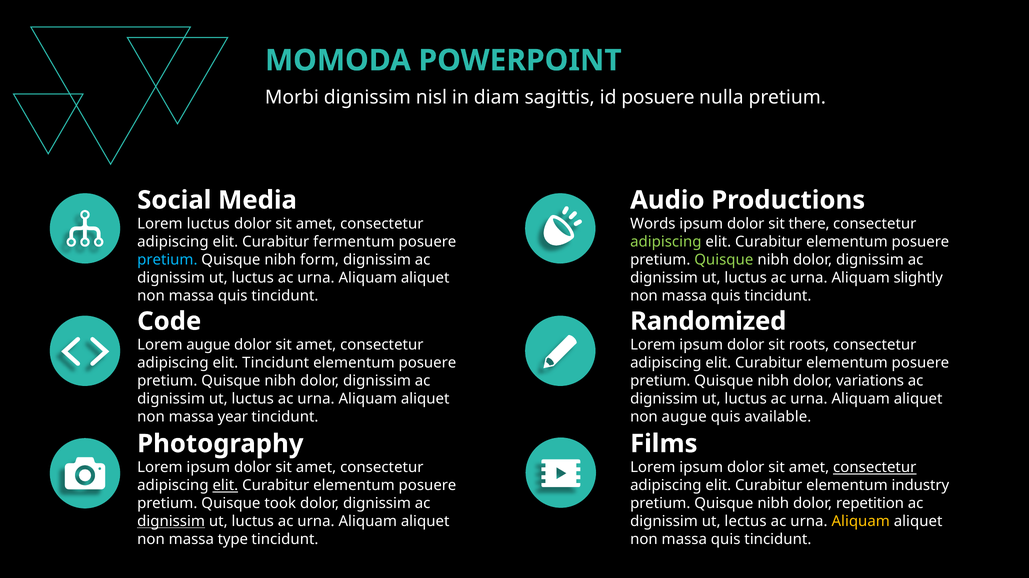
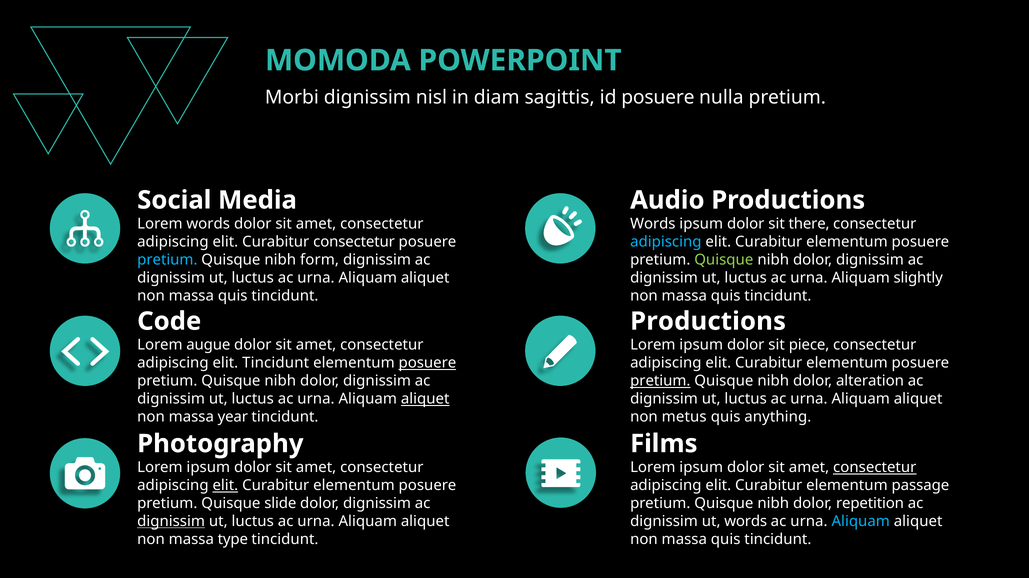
Lorem luctus: luctus -> words (208, 224)
Curabitur fermentum: fermentum -> consectetur (354, 242)
adipiscing colour: light green -> light blue (666, 242)
Randomized: Randomized -> Productions (708, 322)
roots: roots -> piece (809, 345)
posuere underline: none -> present (427, 363)
pretium underline: none -> present (660, 381)
variations: variations -> alteration (870, 381)
aliquet underline: none -> present (425, 399)
non augue: augue -> metus (684, 417)
available: available -> anything (778, 417)
industry: industry -> passage (920, 486)
took: took -> slide (280, 504)
ut lectus: lectus -> words (746, 522)
Aliquam colour: yellow -> light blue (861, 522)
